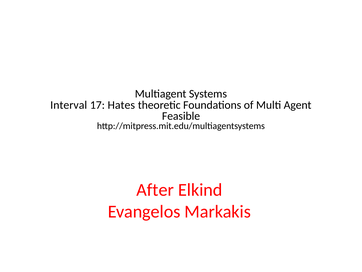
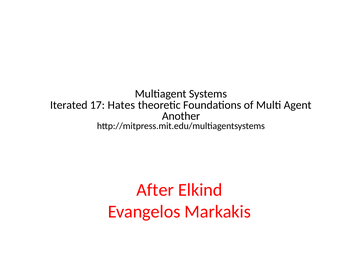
Interval: Interval -> Iterated (69, 105)
Feasible: Feasible -> Another (181, 116)
